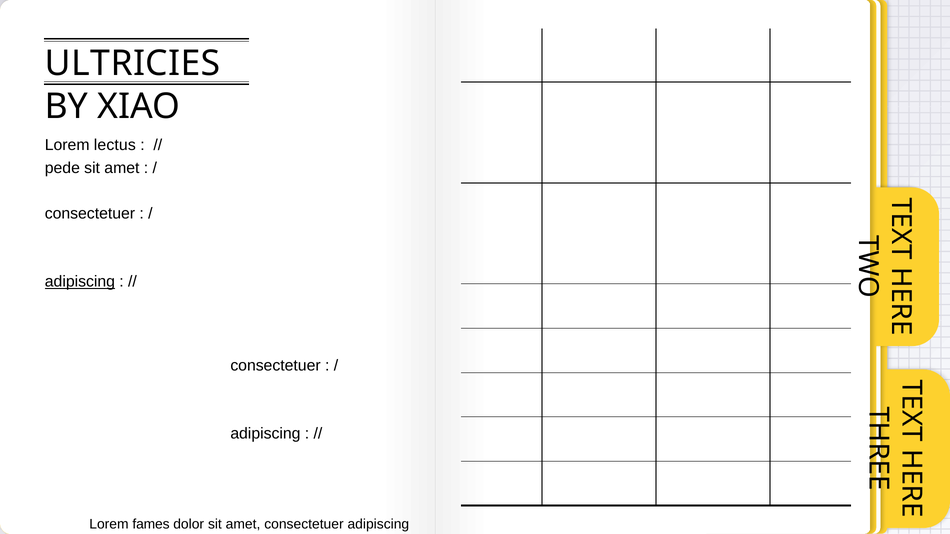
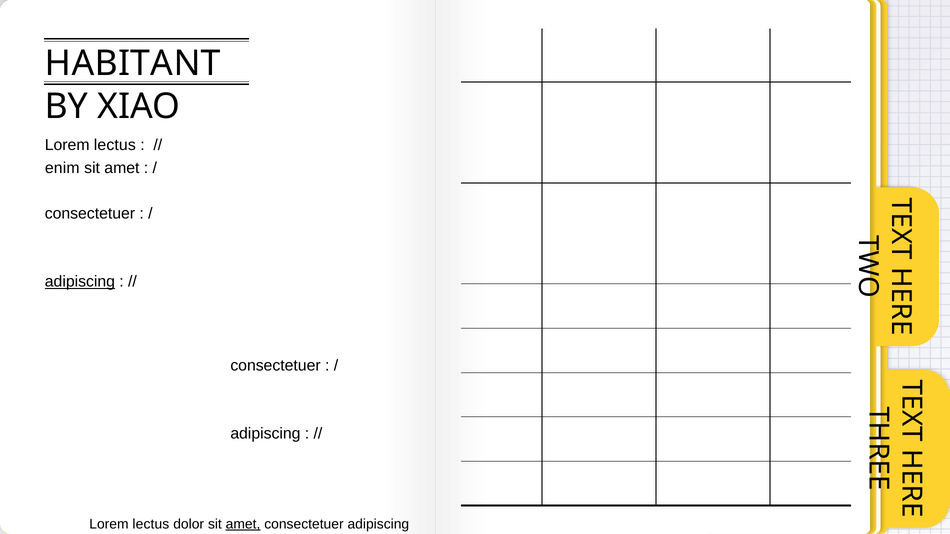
ULTRICIES: ULTRICIES -> HABITANT (133, 64)
pede: pede -> enim (62, 168)
fames: fames -> lectus (151, 524)
amet underline: none -> present (243, 524)
